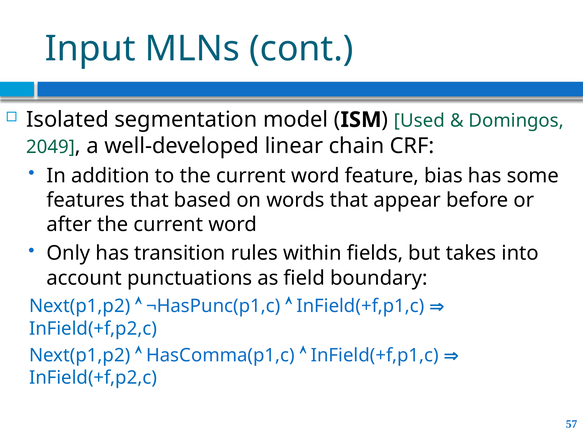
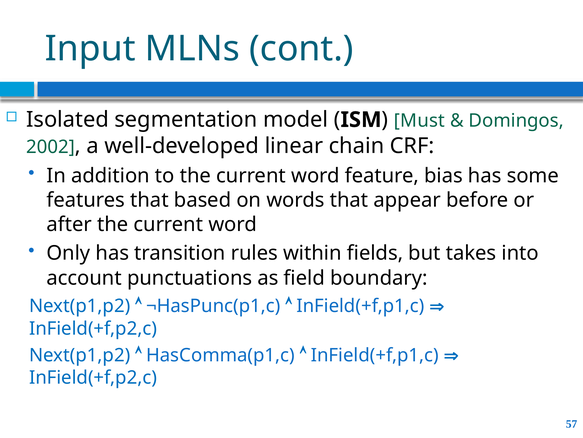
Used: Used -> Must (419, 121)
2049: 2049 -> 2002 (50, 147)
